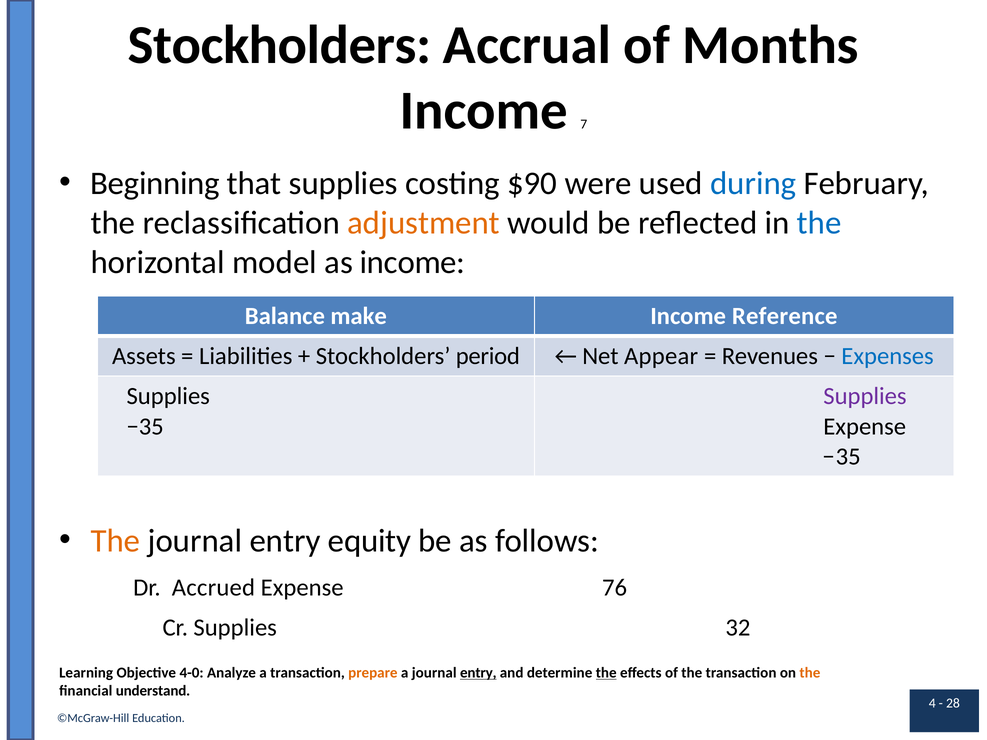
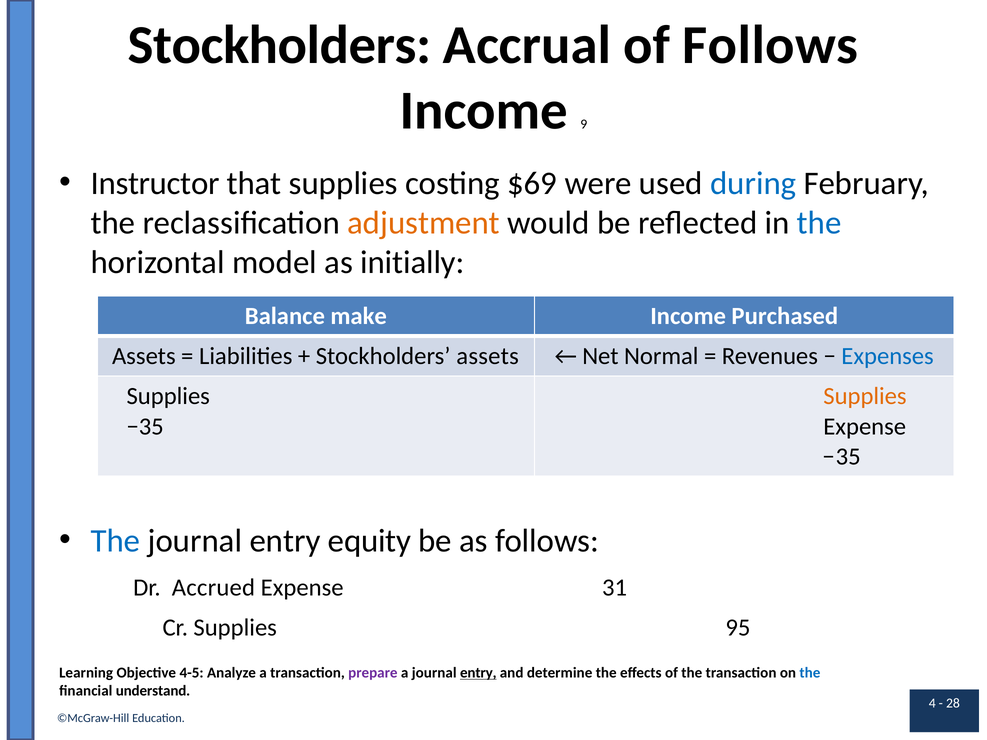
of Months: Months -> Follows (770, 45)
7: 7 -> 9 (584, 124)
Beginning: Beginning -> Instructor (155, 183)
$90: $90 -> $69 (532, 183)
as income: income -> initially (412, 262)
Reference: Reference -> Purchased (785, 316)
Stockholders period: period -> assets (488, 356)
Appear: Appear -> Normal (661, 356)
Supplies colour: purple -> orange (865, 396)
The colour: orange -> blue (115, 541)
76: 76 -> 31 (615, 588)
32: 32 -> 95 (738, 628)
4-0: 4-0 -> 4-5 (192, 673)
prepare colour: orange -> purple (373, 673)
the underline: present -> none (606, 673)
the colour: orange -> blue (810, 673)
